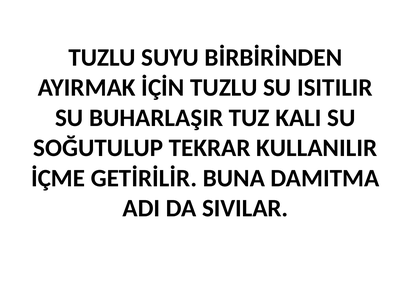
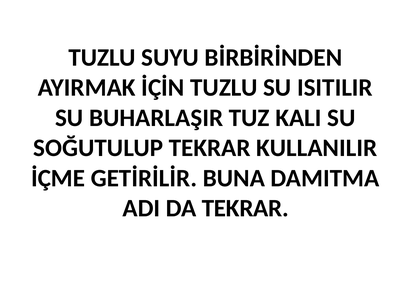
DA SIVILAR: SIVILAR -> TEKRAR (245, 208)
